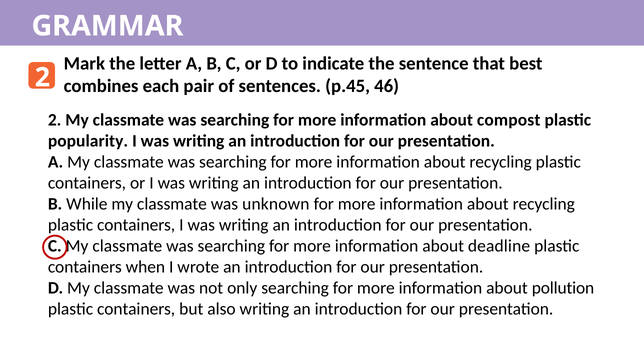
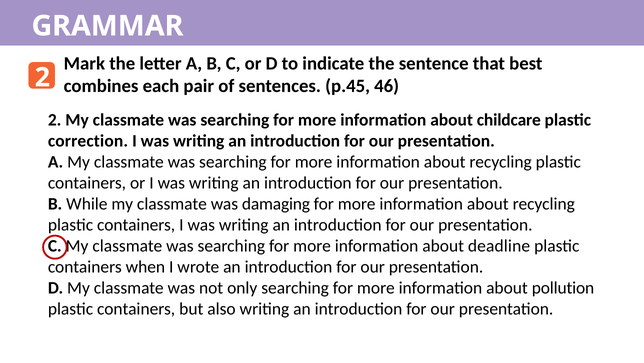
compost: compost -> childcare (509, 120)
popularity: popularity -> correction (88, 141)
unknown: unknown -> damaging (276, 204)
